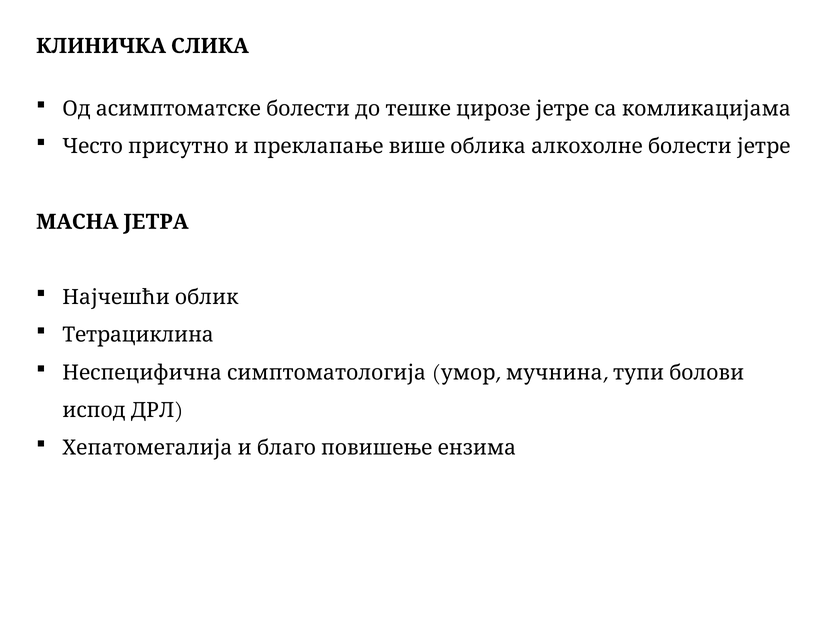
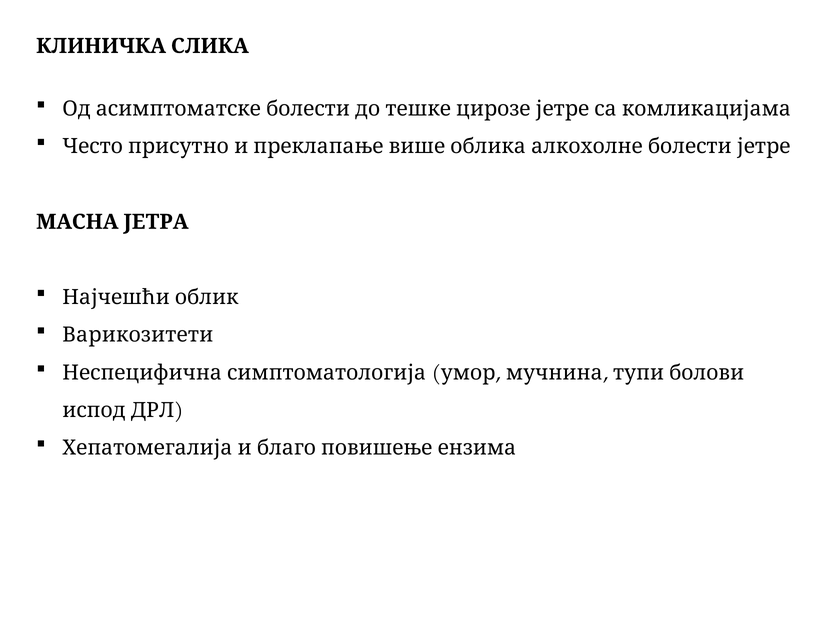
Тетрациклина: Тетрациклина -> Варикозитети (138, 335)
